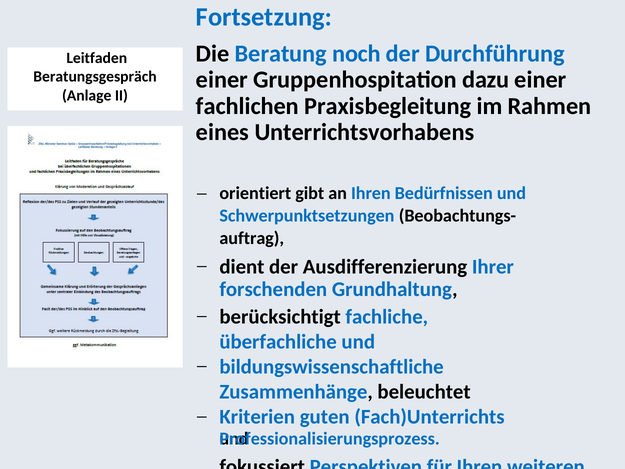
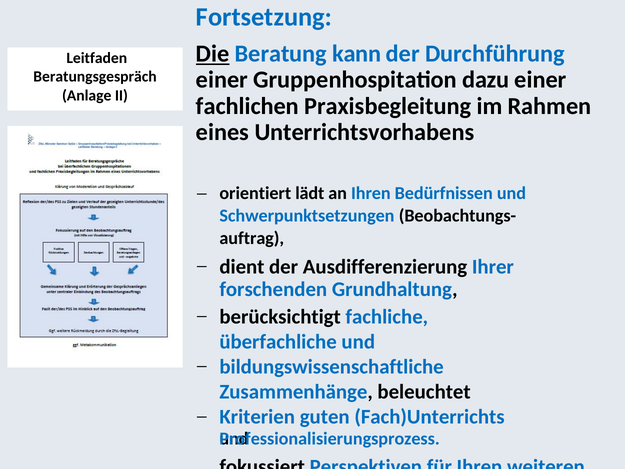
Die underline: none -> present (213, 54)
noch: noch -> kann (357, 54)
gibt: gibt -> lädt (310, 193)
